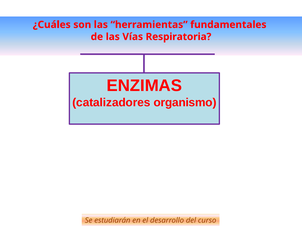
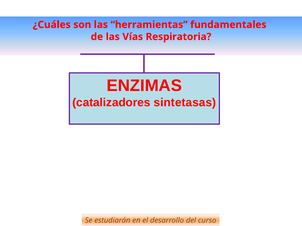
organismo: organismo -> sintetasas (185, 103)
